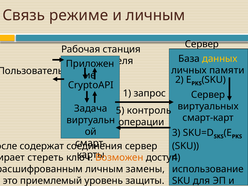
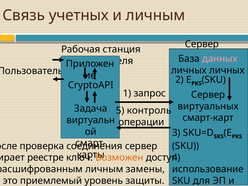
режиме: режиме -> учетных (79, 15)
данных colour: yellow -> pink (220, 59)
личных памяти: памяти -> личных (227, 70)
содержат: содержат -> проверка (42, 146)
стереть: стереть -> реестре (46, 158)
